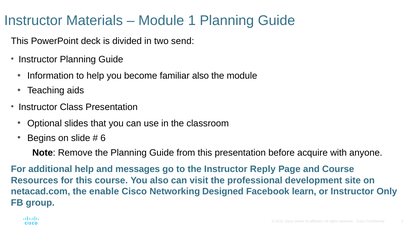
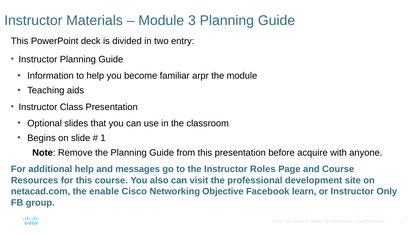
1: 1 -> 3 (192, 21)
send: send -> entry (183, 41)
familiar also: also -> arpr (200, 76)
6: 6 -> 1 (103, 138)
Reply: Reply -> Roles (263, 169)
Designed: Designed -> Objective (223, 191)
